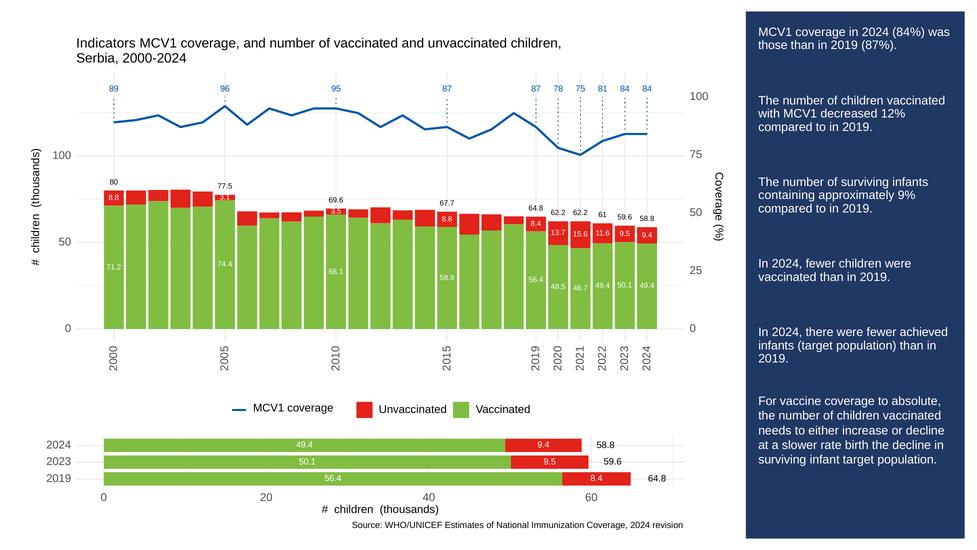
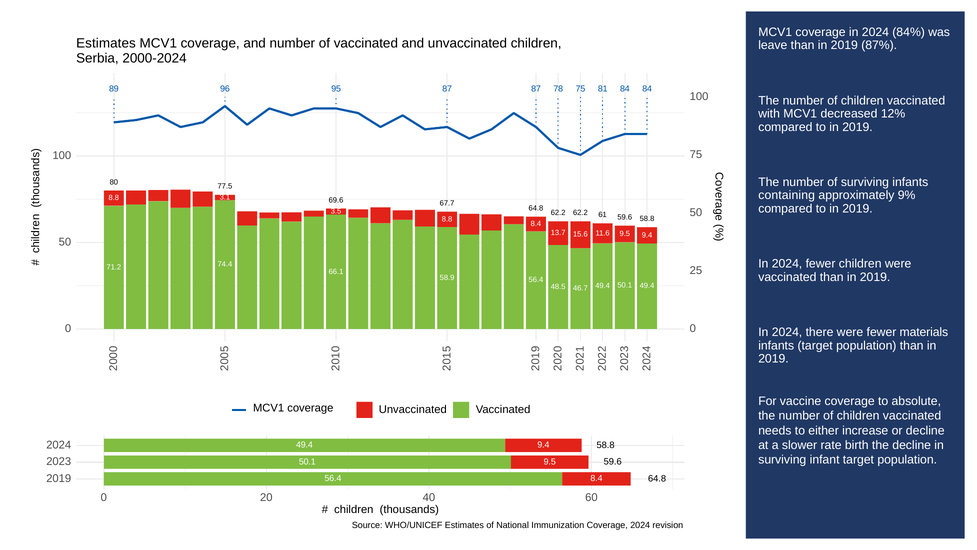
Indicators: Indicators -> Estimates (106, 43)
those: those -> leave (773, 45)
achieved: achieved -> materials (924, 332)
